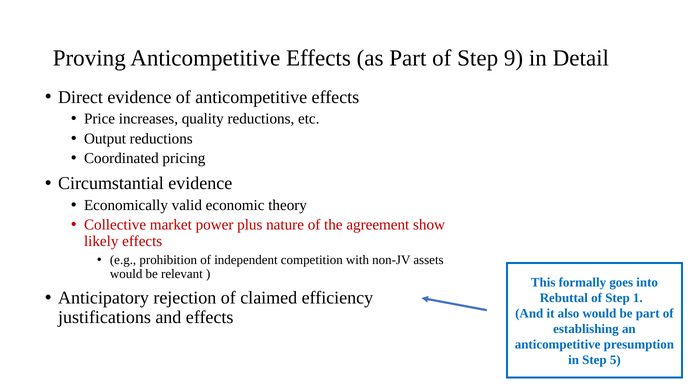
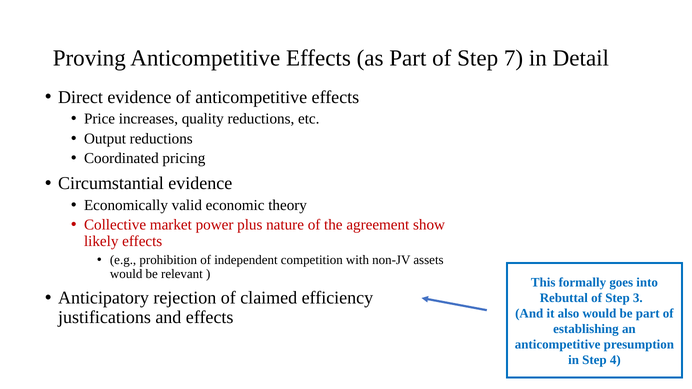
9: 9 -> 7 (514, 58)
1: 1 -> 3 (638, 298)
5: 5 -> 4 (615, 360)
